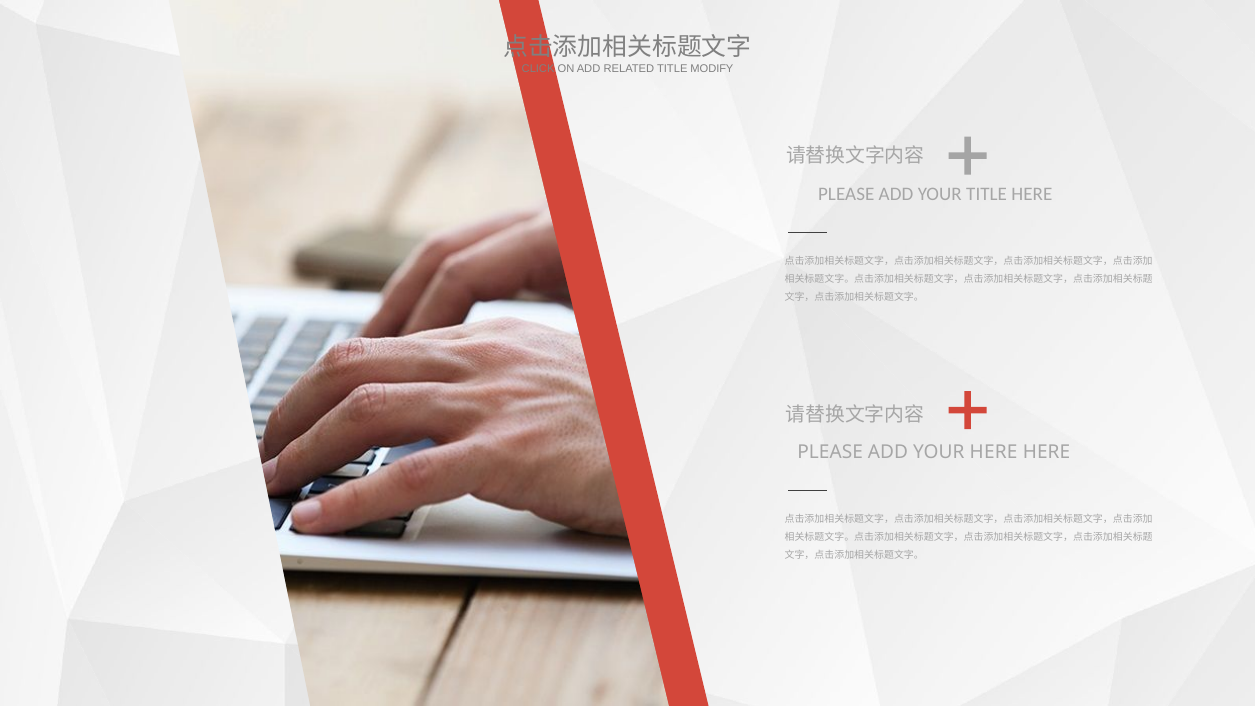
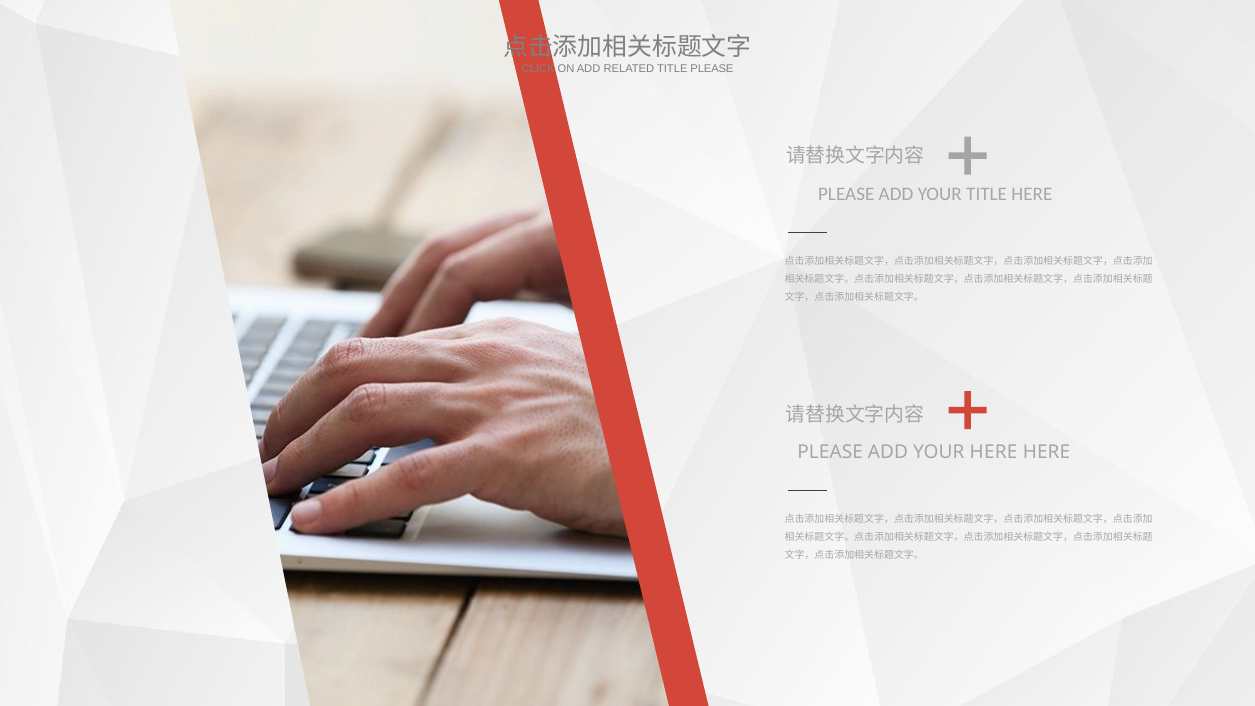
TITLE MODIFY: MODIFY -> PLEASE (712, 69)
